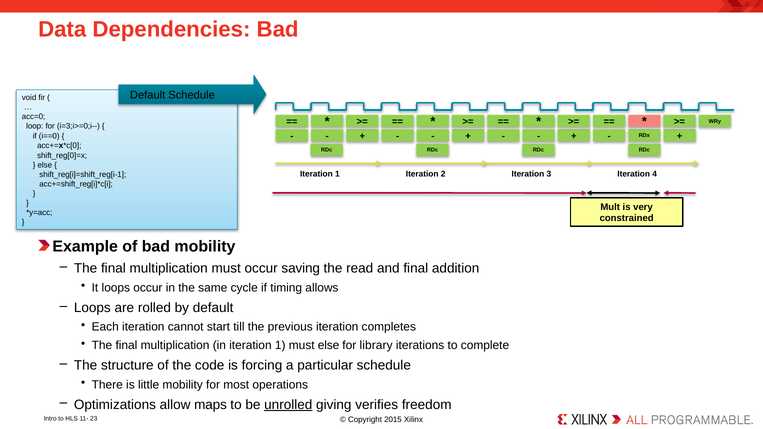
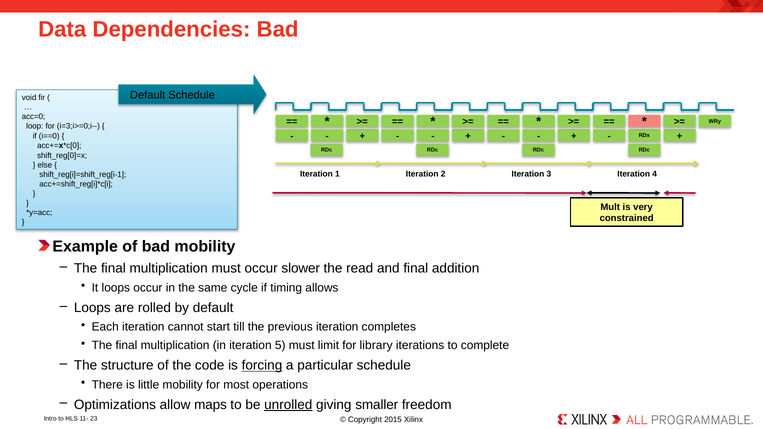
saving: saving -> slower (301, 269)
in iteration 1: 1 -> 5 (280, 346)
must else: else -> limit (328, 346)
forcing underline: none -> present (262, 366)
verifies: verifies -> smaller (377, 405)
